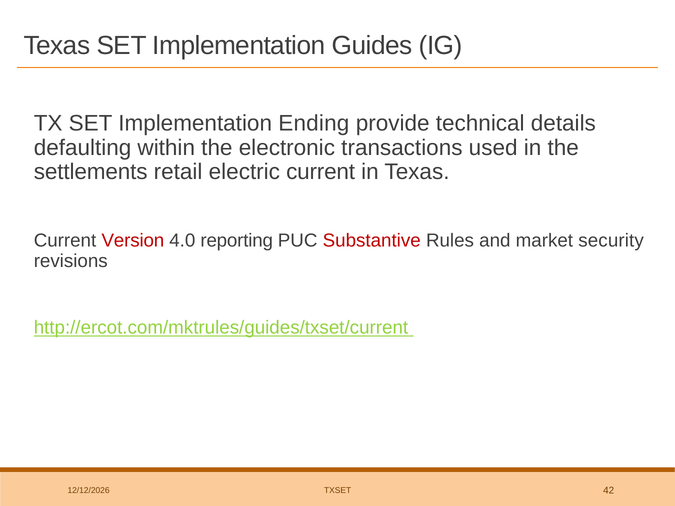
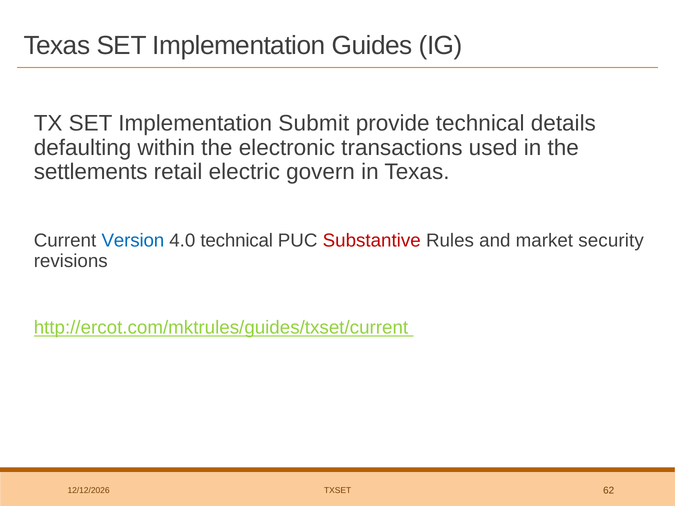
Ending: Ending -> Submit (314, 123)
electric current: current -> govern (321, 172)
Version colour: red -> blue (133, 241)
4.0 reporting: reporting -> technical (237, 241)
42: 42 -> 62 (609, 491)
